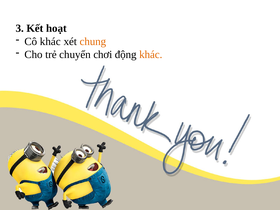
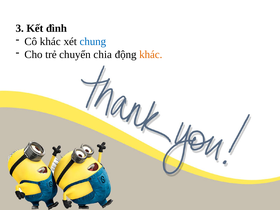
hoạt: hoạt -> đình (56, 28)
chung colour: orange -> blue (93, 41)
chơi: chơi -> chia (103, 55)
